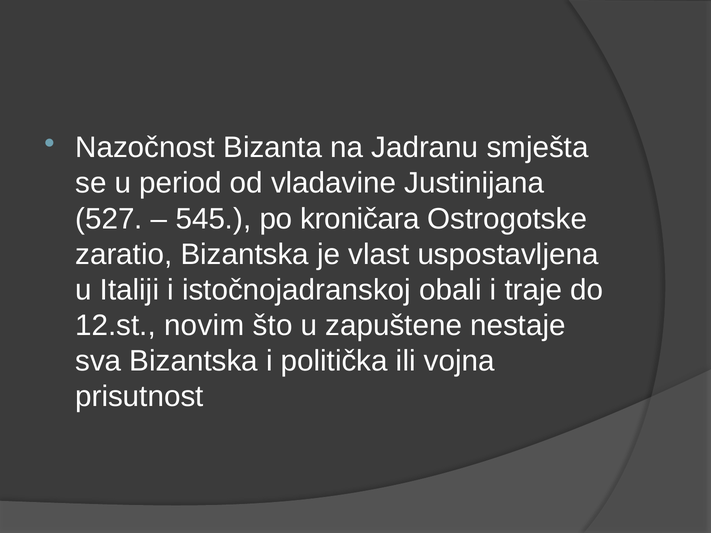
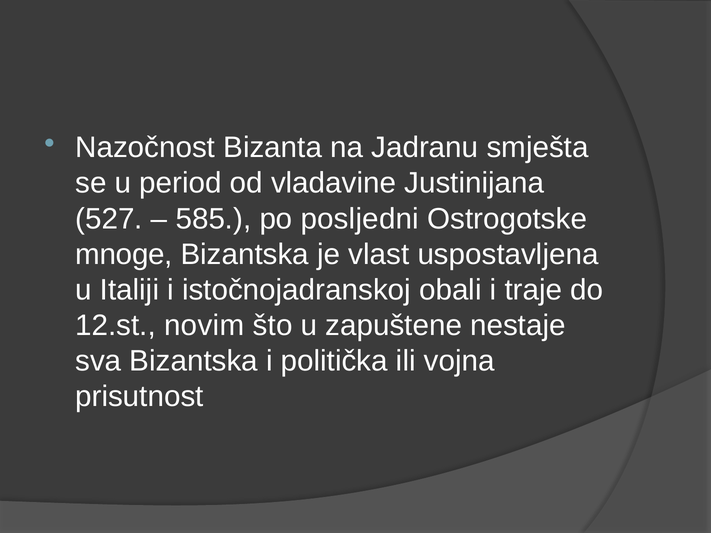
545: 545 -> 585 (213, 219)
kroničara: kroničara -> posljedni (360, 219)
zaratio: zaratio -> mnoge (124, 254)
